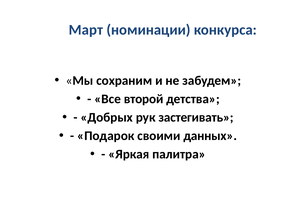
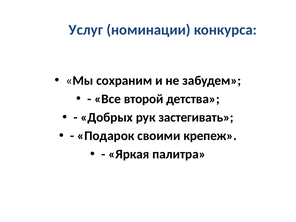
Март: Март -> Услуг (86, 30)
данных: данных -> крепеж (210, 136)
